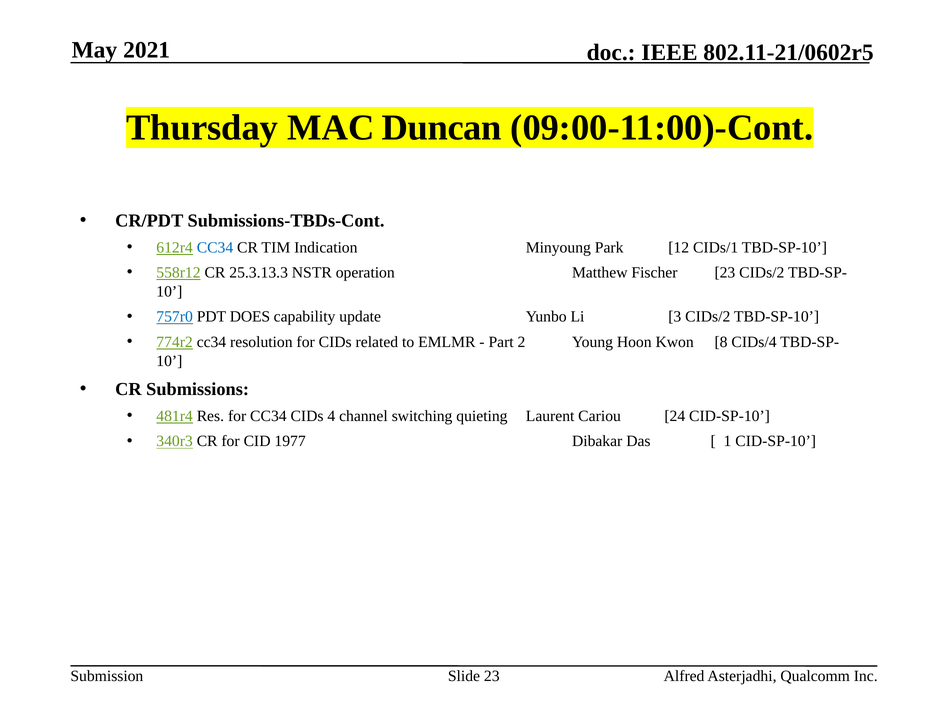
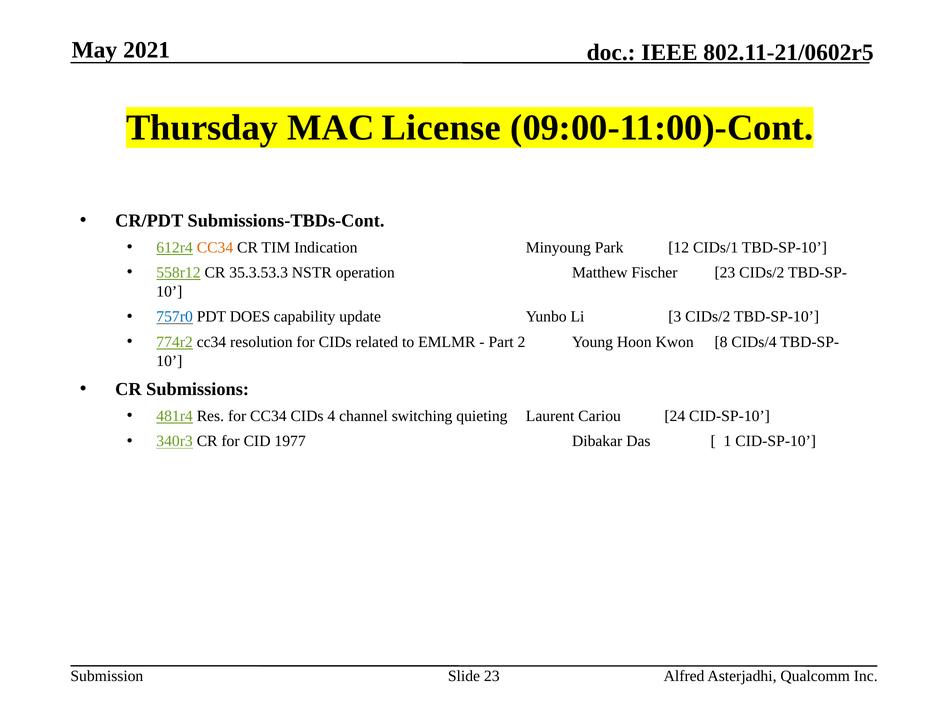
Duncan: Duncan -> License (441, 128)
CC34 colour: blue -> orange (215, 247)
25.3.13.3: 25.3.13.3 -> 35.3.53.3 (259, 273)
